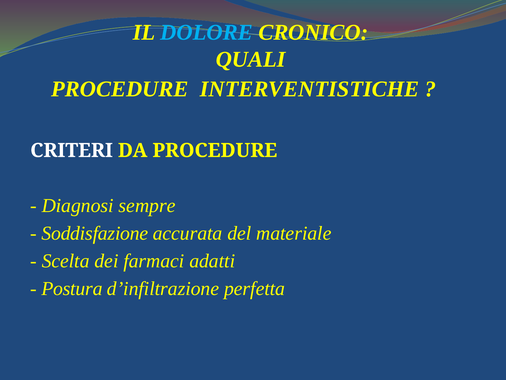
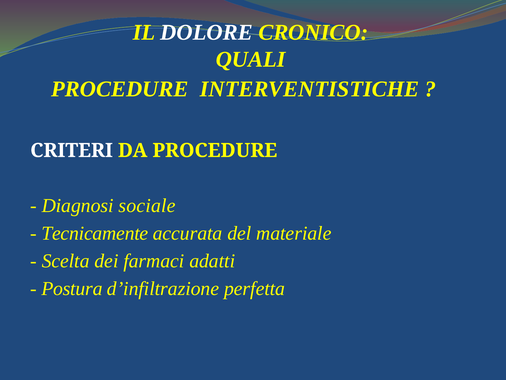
DOLORE colour: light blue -> white (206, 32)
sempre: sempre -> sociale (147, 205)
Soddisfazione: Soddisfazione -> Tecnicamente (95, 233)
